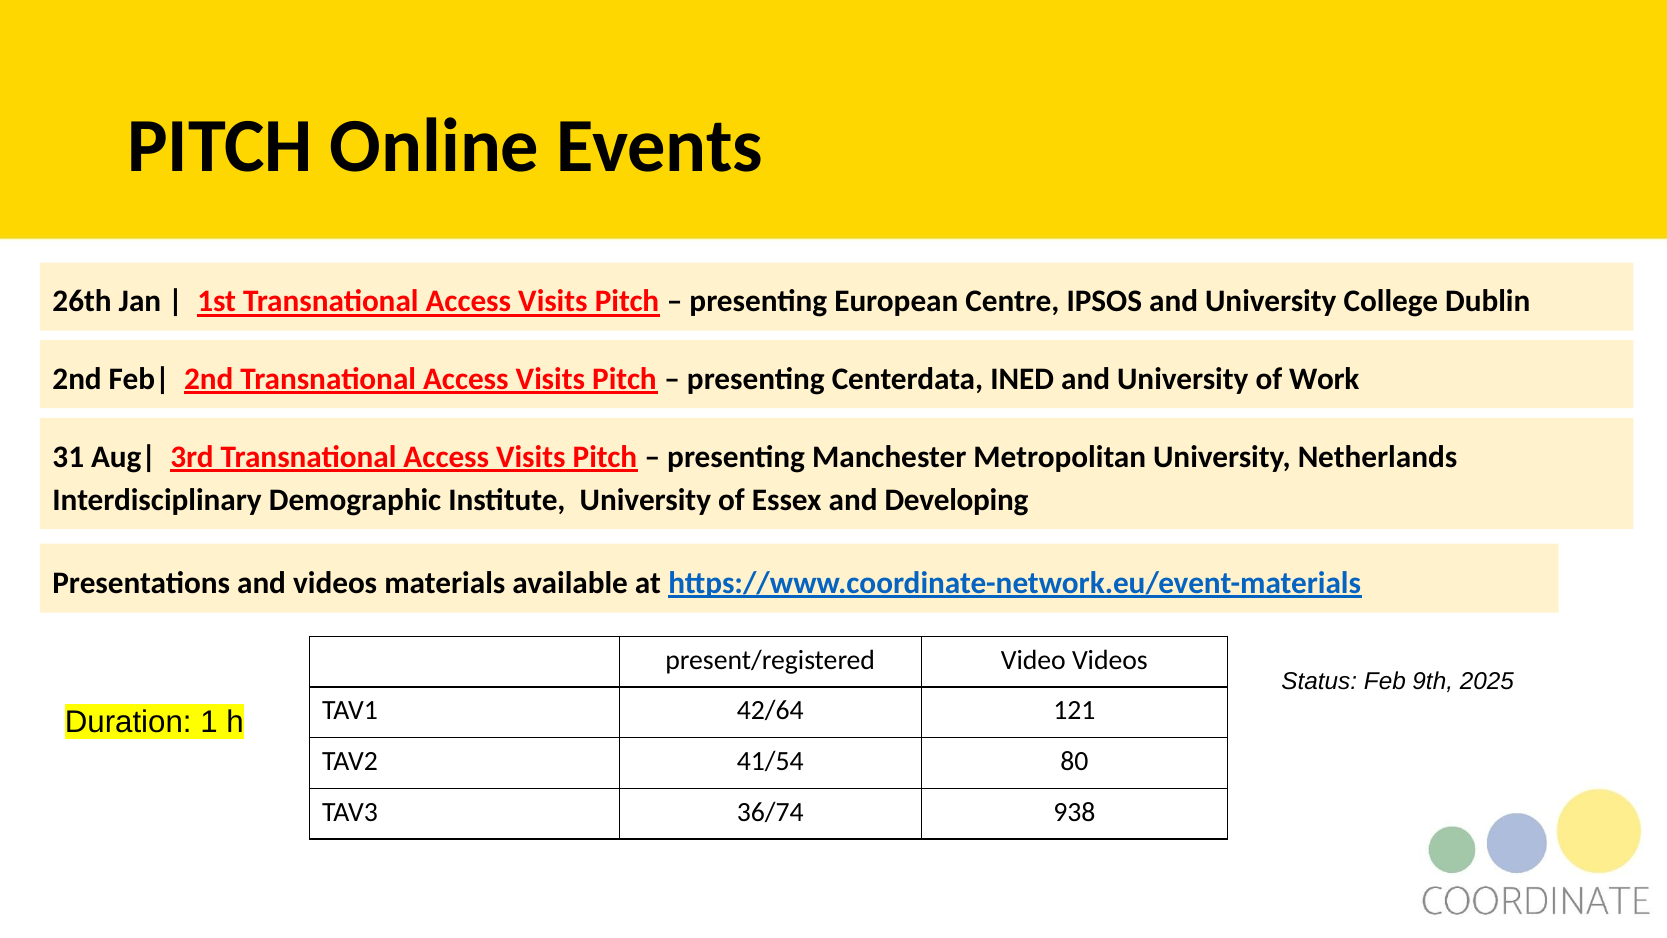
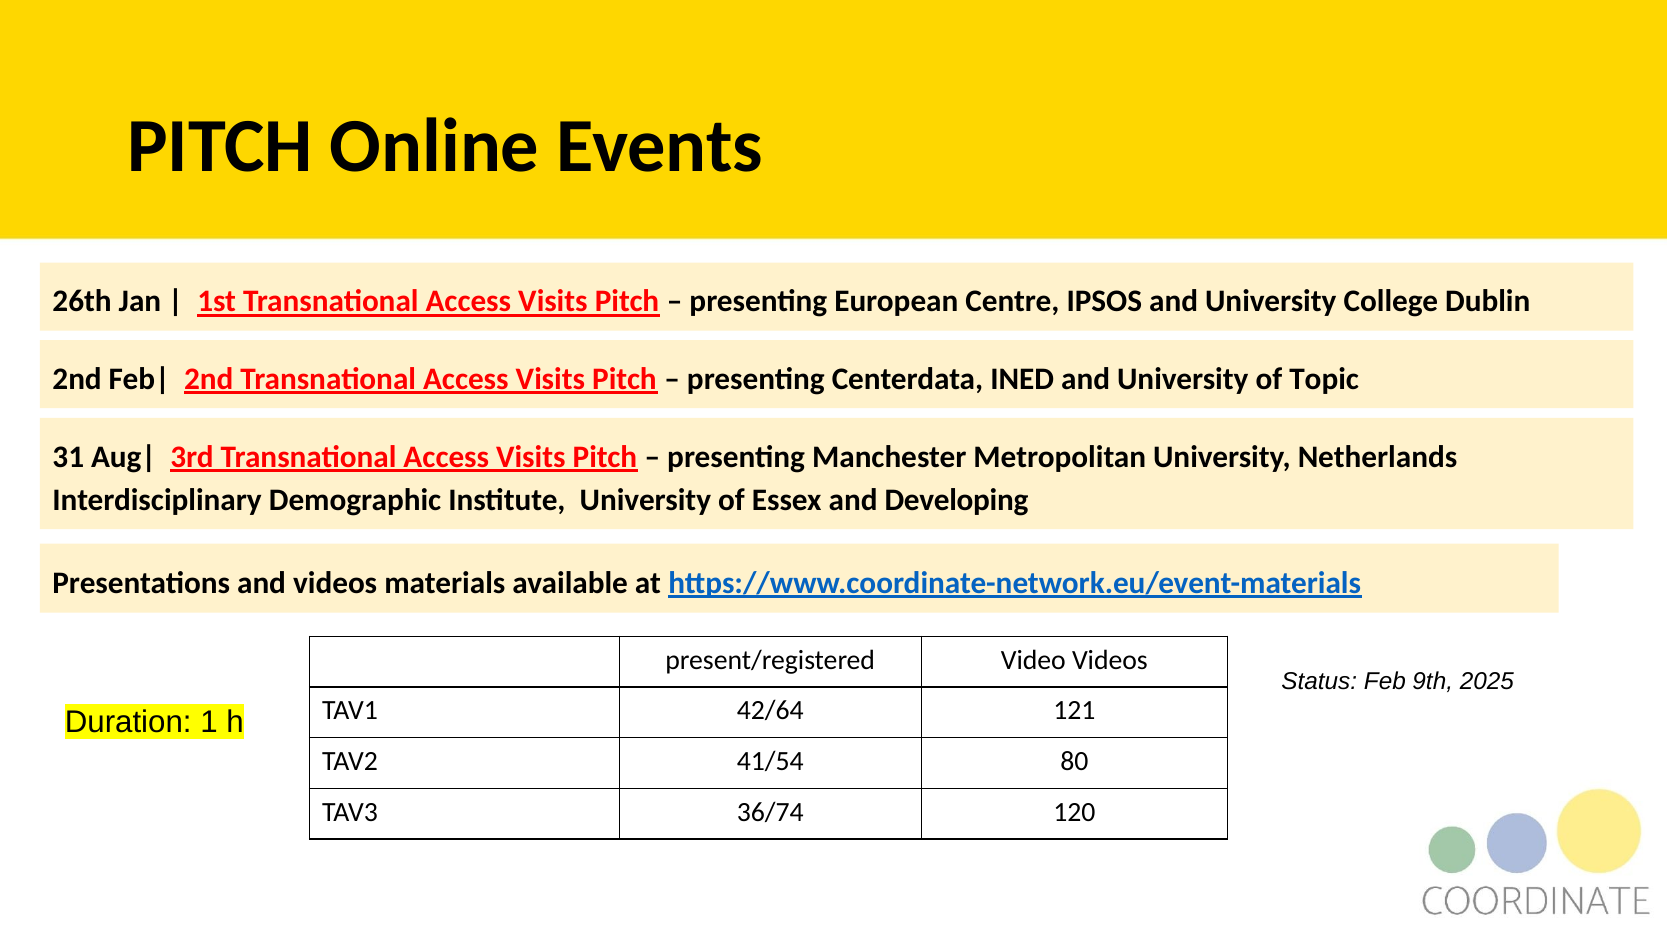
Work: Work -> Topic (1324, 379)
938: 938 -> 120 (1074, 812)
